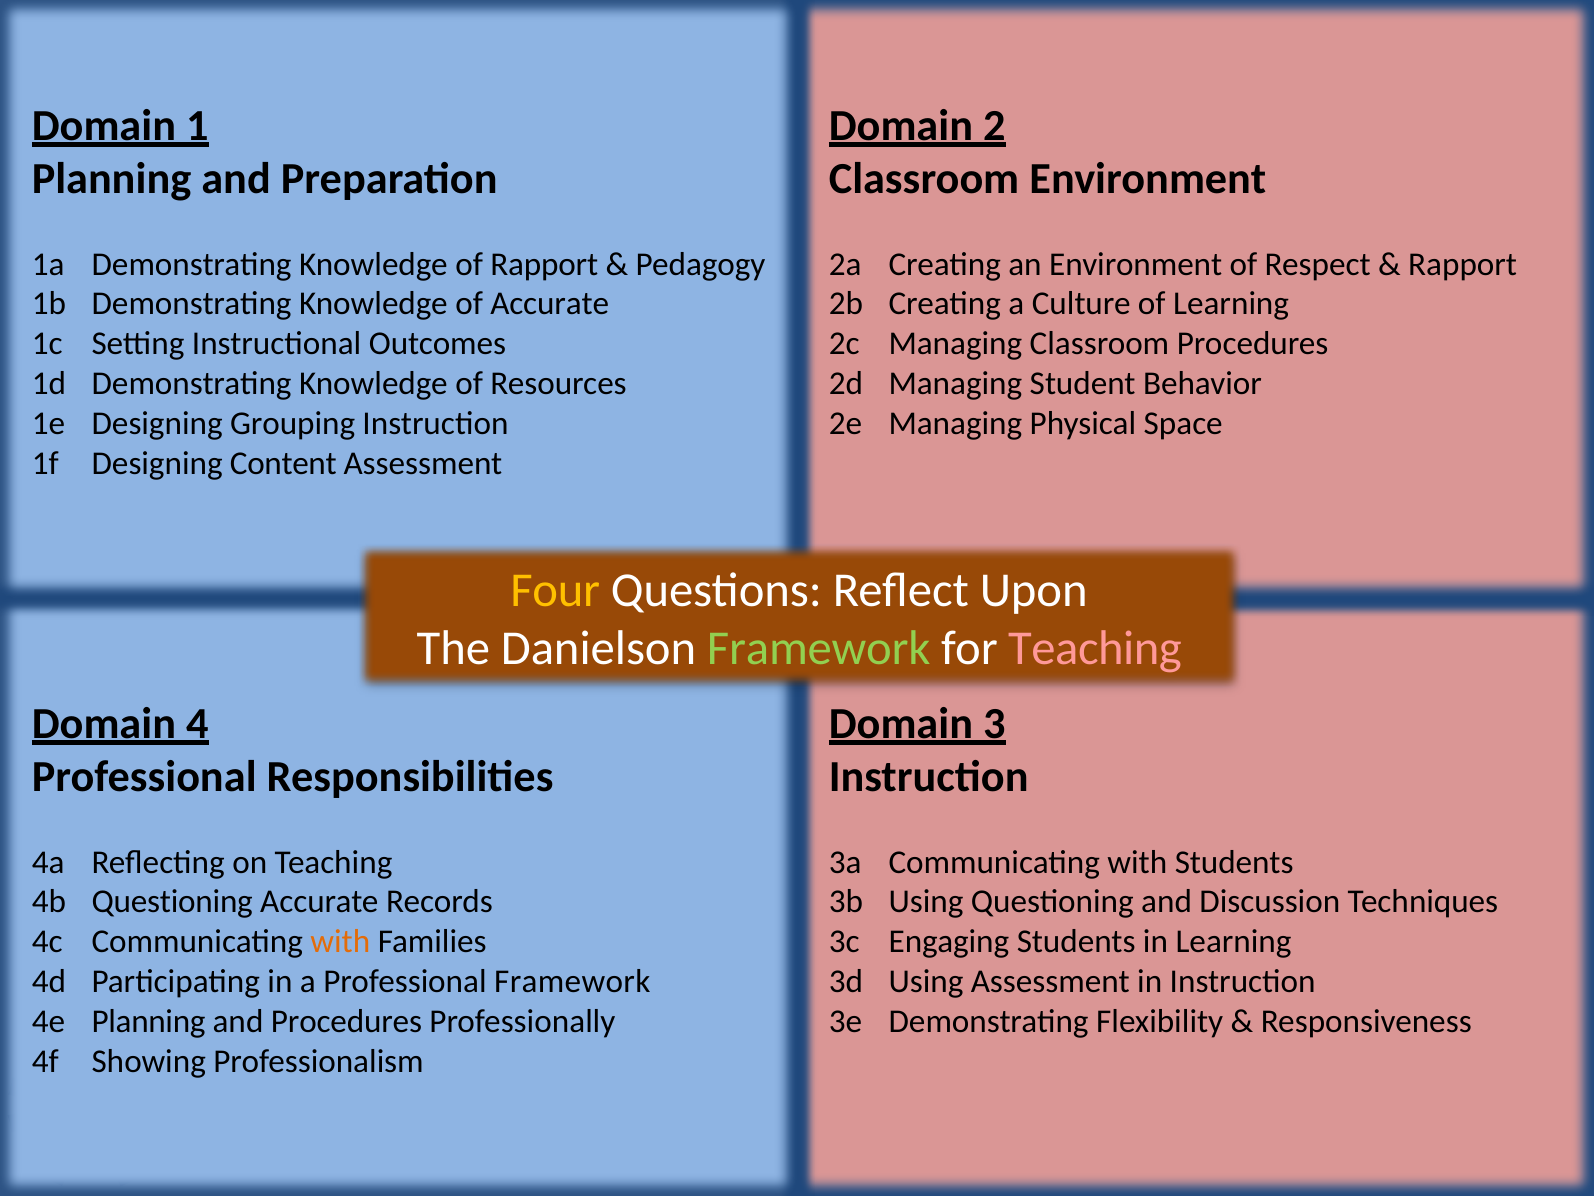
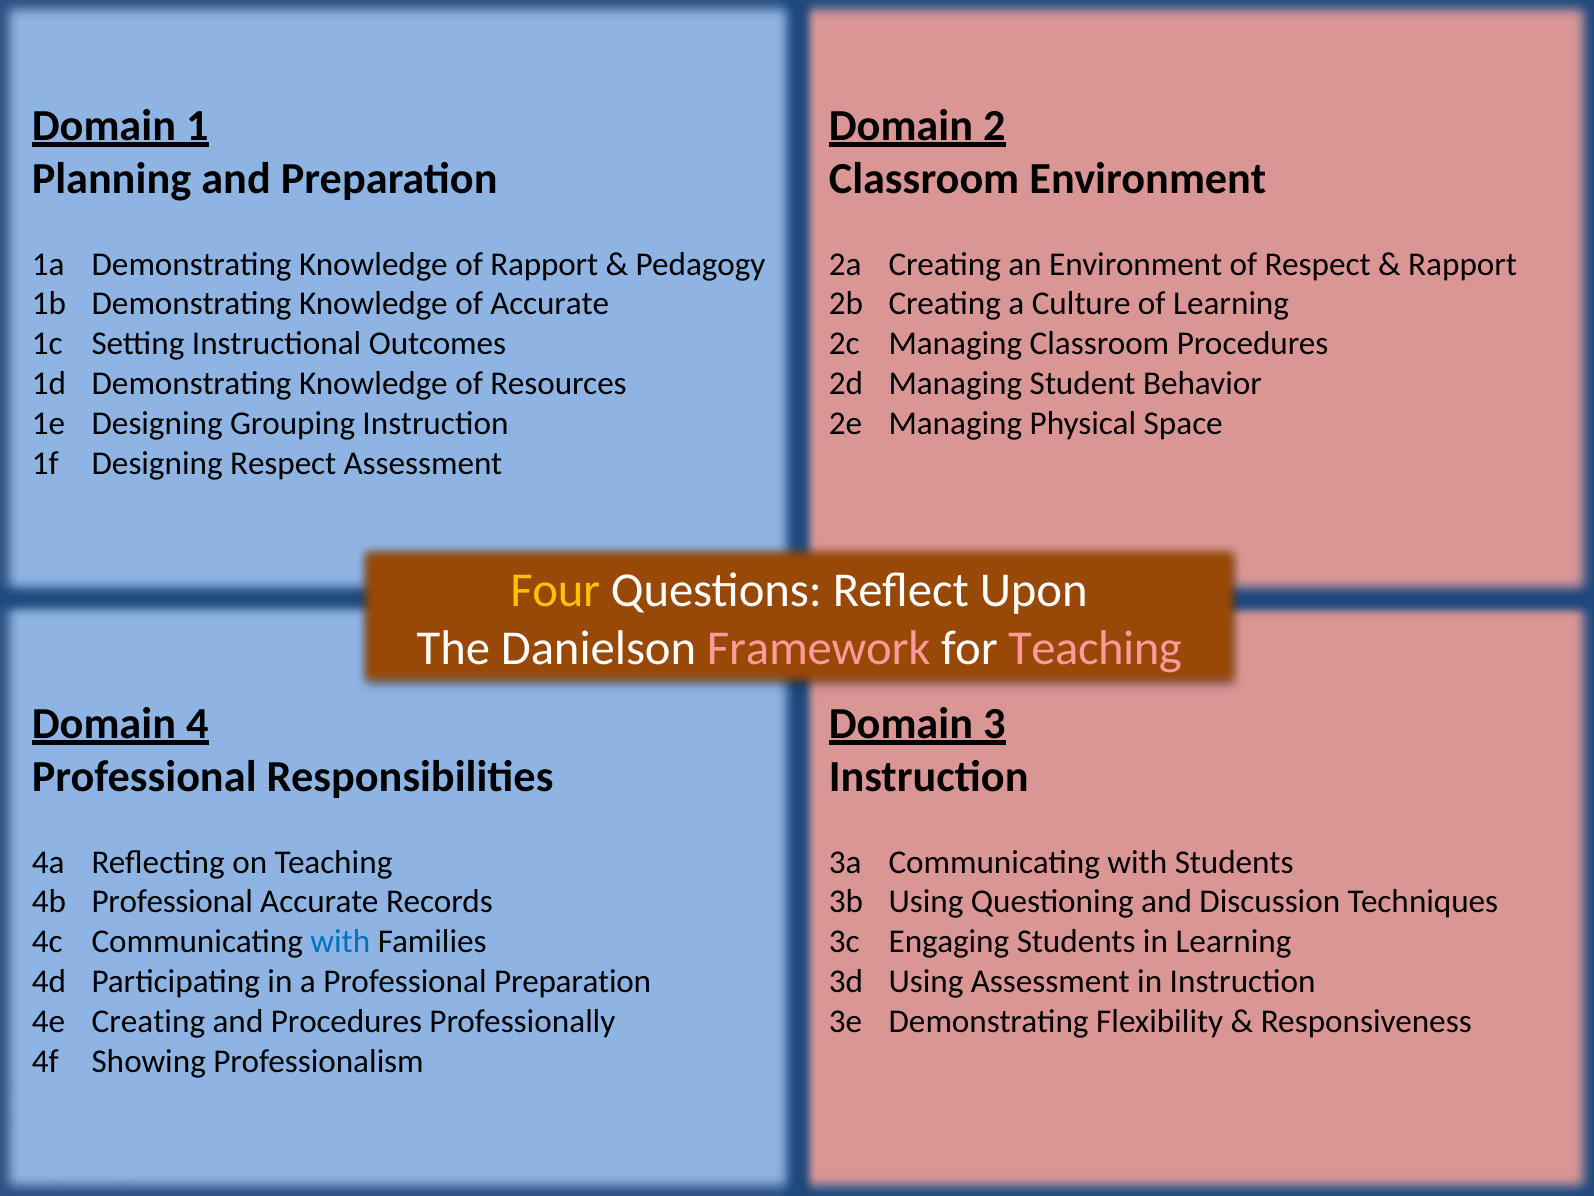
Designing Content: Content -> Respect (283, 463)
Framework colour: light green -> pink (819, 648)
4b Questioning: Questioning -> Professional (172, 902)
with colour: orange -> blue (340, 941)
Professional Framework: Framework -> Preparation (573, 981)
4e Planning: Planning -> Creating (148, 1021)
